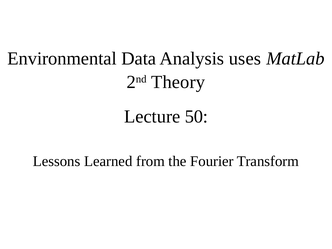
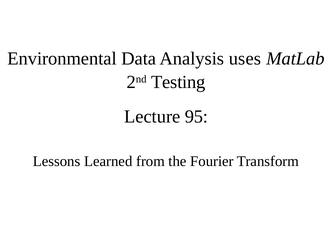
Theory: Theory -> Testing (178, 82)
50: 50 -> 95 (196, 117)
